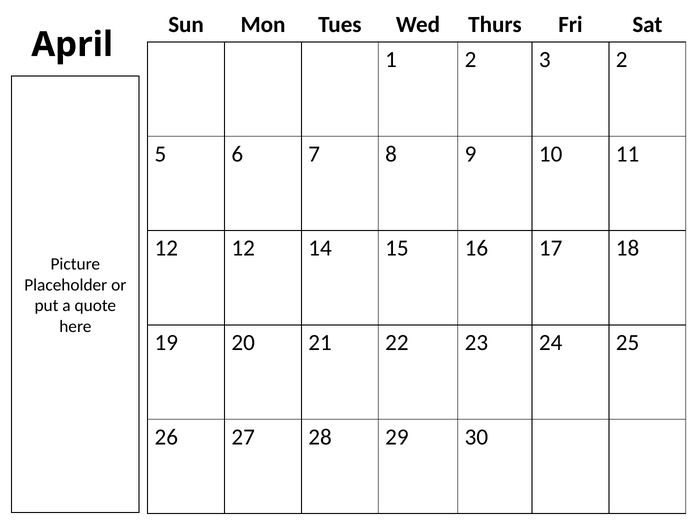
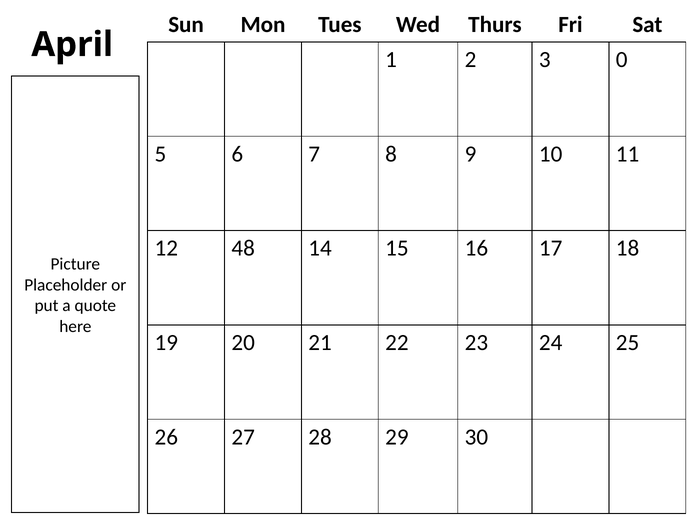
3 2: 2 -> 0 (622, 60)
12 12: 12 -> 48 (243, 248)
